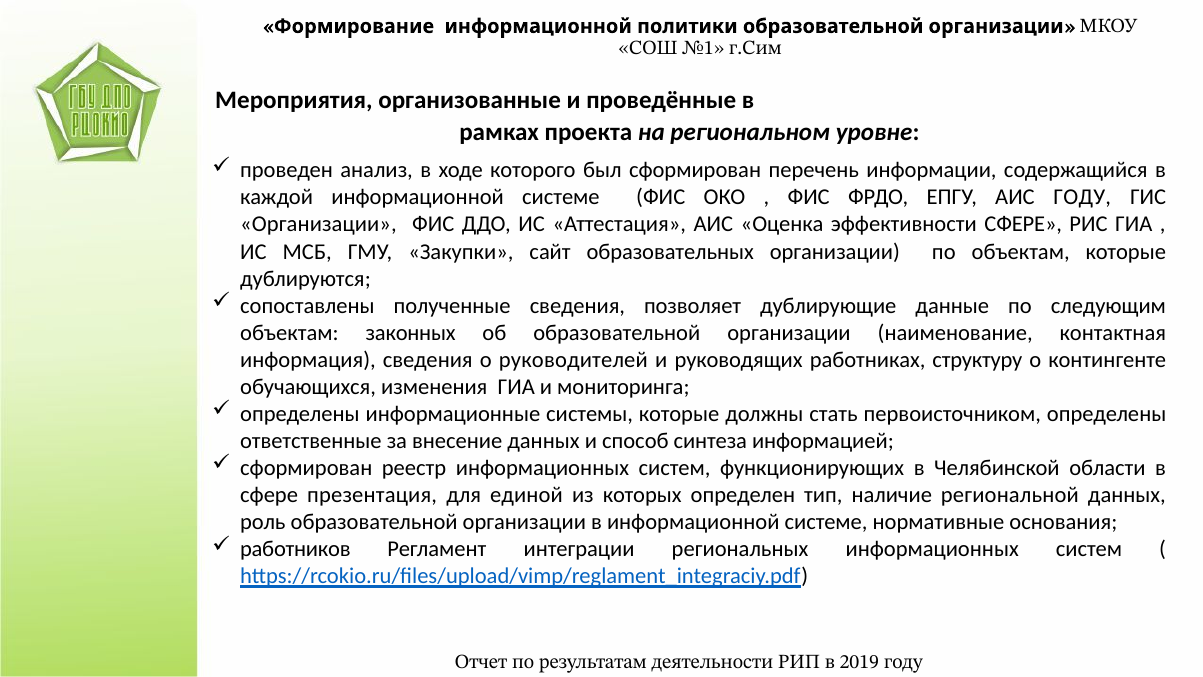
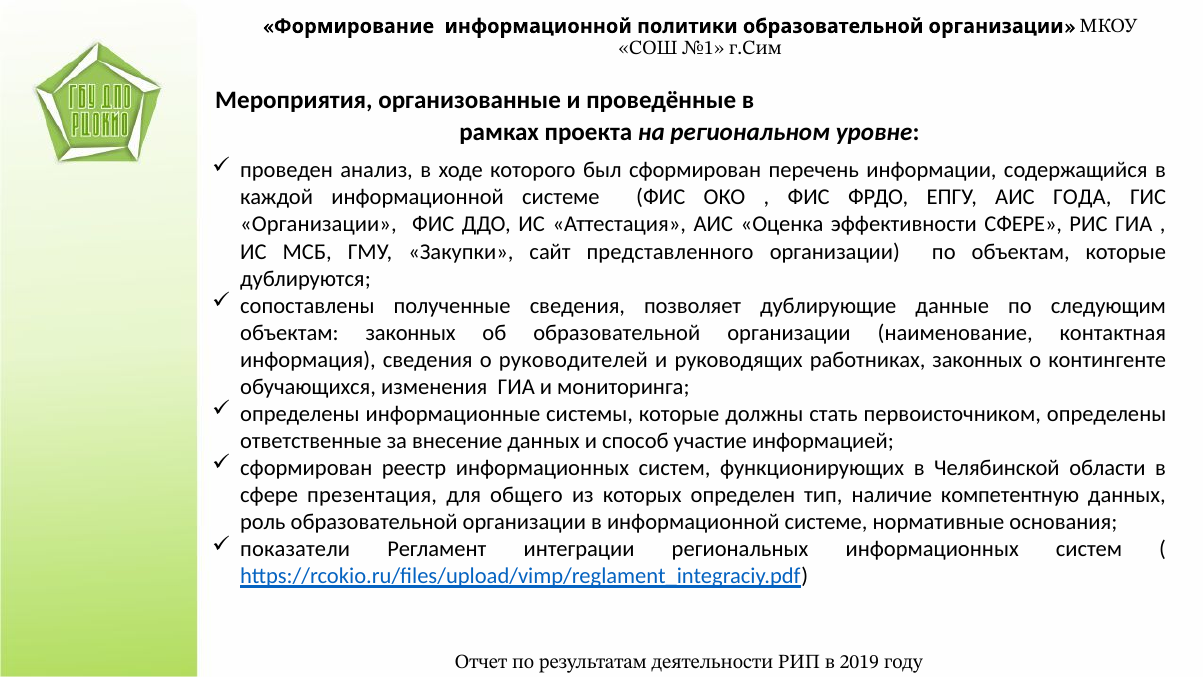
АИС ГОДУ: ГОДУ -> ГОДА (1082, 197)
образовательных: образовательных -> представленного (670, 251)
работниках структуру: структуру -> законных (977, 360)
синтеза: синтеза -> участие (710, 441)
единой: единой -> общего (526, 495)
региональной: региональной -> компетентную (1010, 495)
работников: работников -> показатели (295, 549)
